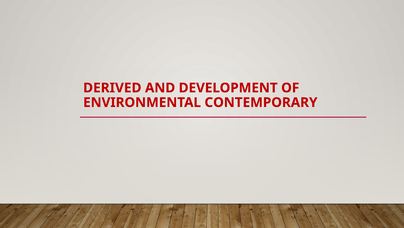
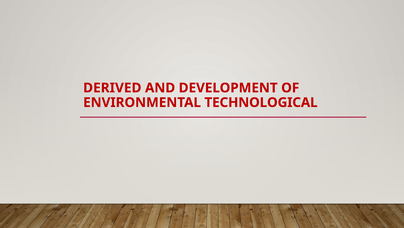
CONTEMPORARY: CONTEMPORARY -> TECHNOLOGICAL (261, 102)
